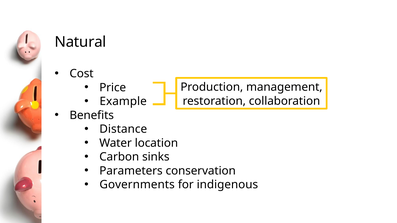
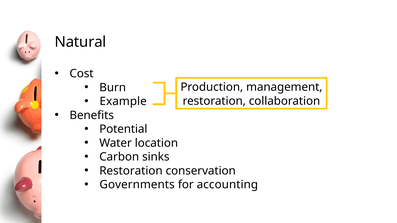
Price: Price -> Burn (113, 88)
Distance: Distance -> Potential (123, 129)
Parameters: Parameters -> Restoration (131, 171)
indigenous: indigenous -> accounting (227, 185)
